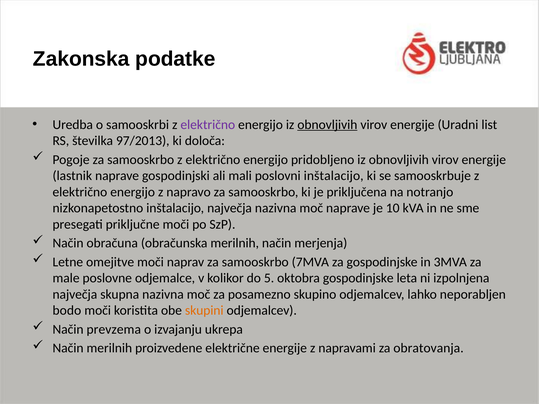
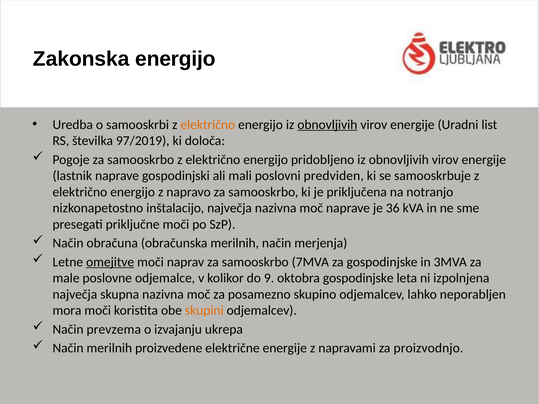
Zakonska podatke: podatke -> energijo (175, 59)
električno colour: purple -> orange (208, 125)
97/2013: 97/2013 -> 97/2019 (143, 141)
poslovni inštalacijo: inštalacijo -> predviden (334, 176)
10: 10 -> 36 (393, 208)
omejitve underline: none -> present (110, 262)
5: 5 -> 9 (269, 278)
bodo: bodo -> mora (67, 311)
obratovanja: obratovanja -> proizvodnjo (428, 348)
